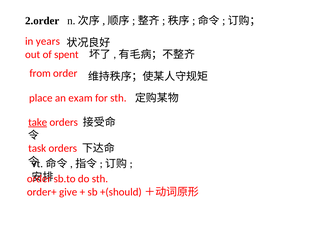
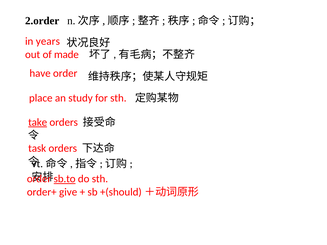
spent: spent -> made (66, 55)
from: from -> have (40, 73)
exam: exam -> study (81, 98)
sb.to underline: none -> present (65, 179)
